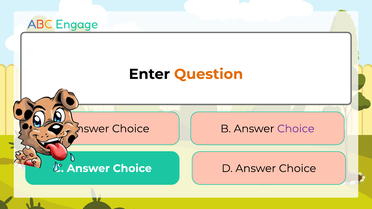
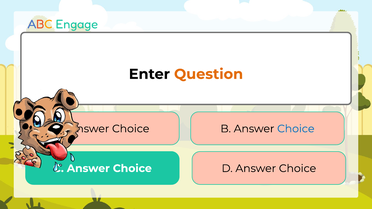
Choice colour: purple -> blue (296, 129)
